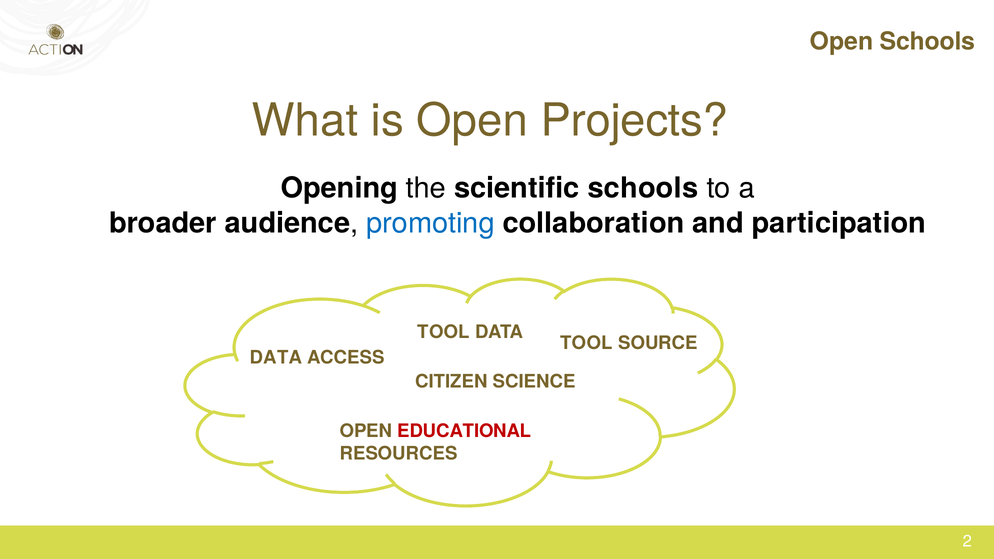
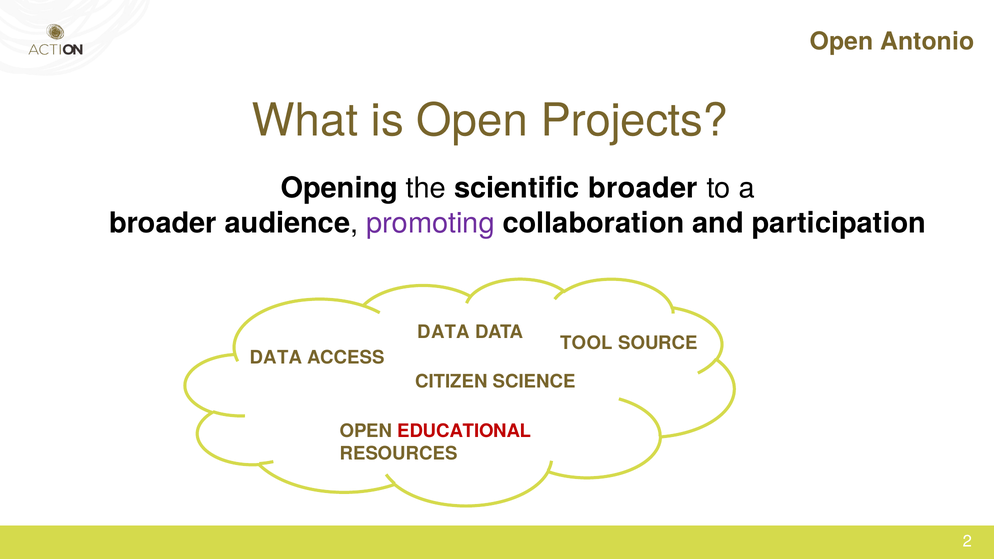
Open Schools: Schools -> Antonio (927, 41)
scientific schools: schools -> broader (643, 188)
promoting colour: blue -> purple (430, 223)
TOOL: TOOL -> DATA (444, 332)
